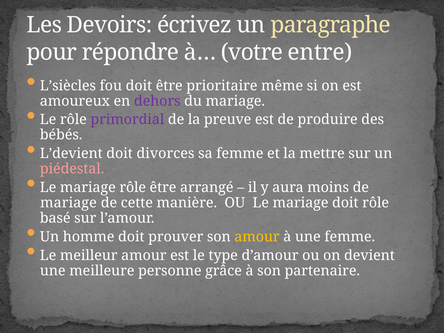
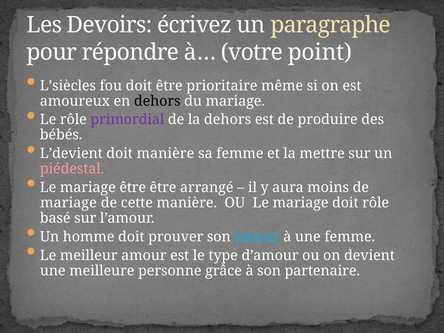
entre: entre -> point (320, 52)
dehors colour: purple -> black (157, 101)
la preuve: preuve -> dehors (228, 120)
doit divorces: divorces -> manière (165, 154)
mariage rôle: rôle -> être (133, 188)
amour colour: yellow -> light blue (257, 237)
